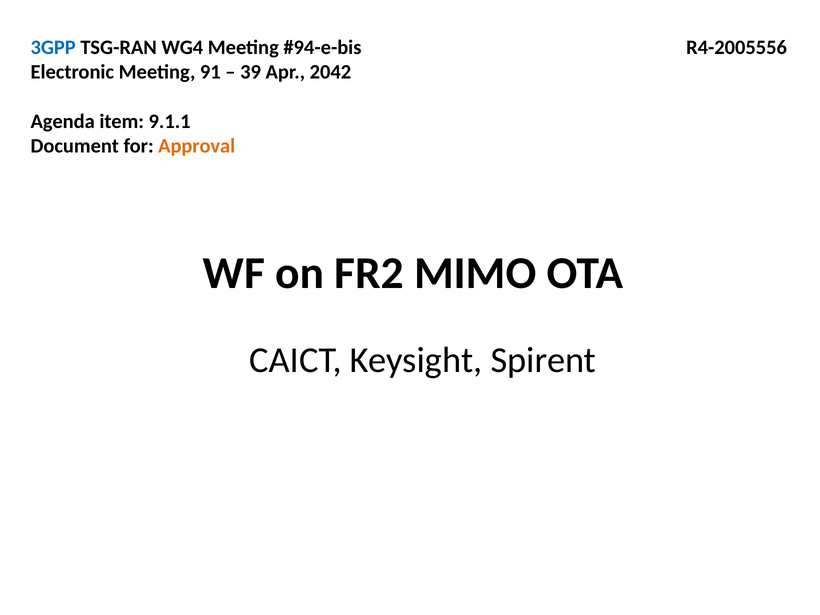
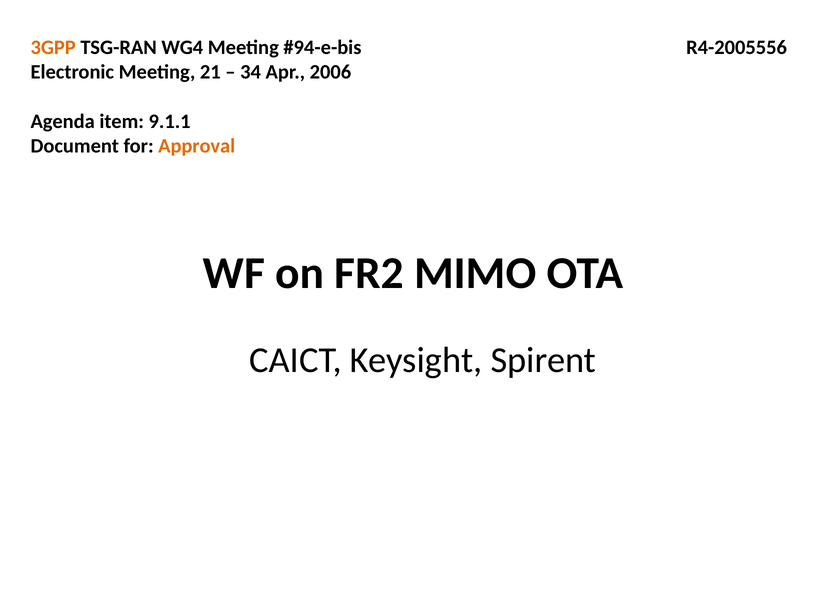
3GPP colour: blue -> orange (53, 48)
91: 91 -> 21 (210, 72)
39: 39 -> 34 (251, 72)
2042: 2042 -> 2006 (330, 72)
